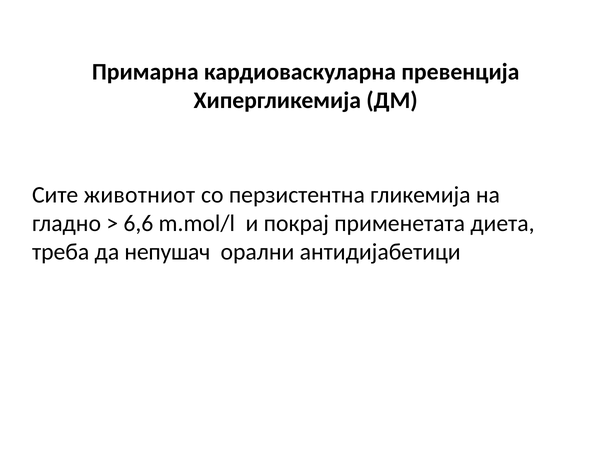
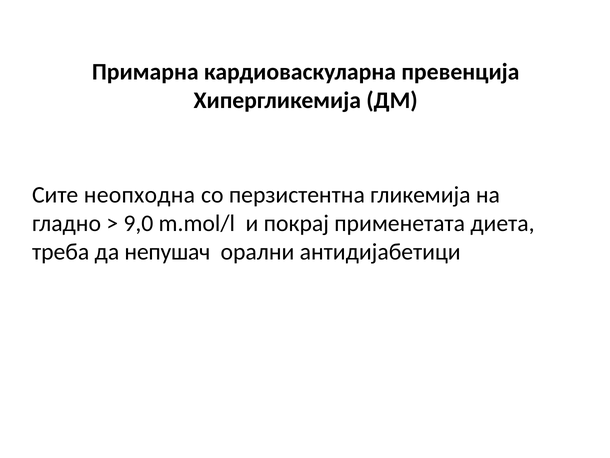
животниот: животниот -> неопходна (139, 195)
6,6: 6,6 -> 9,0 (138, 223)
